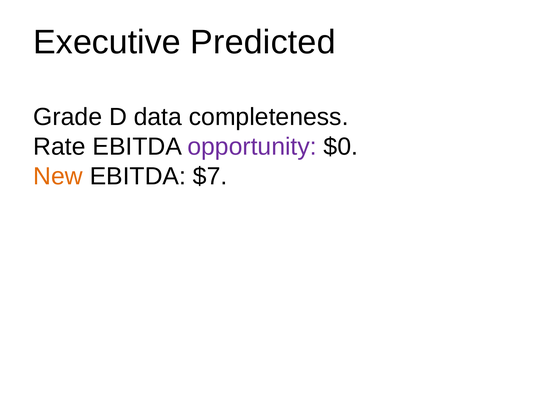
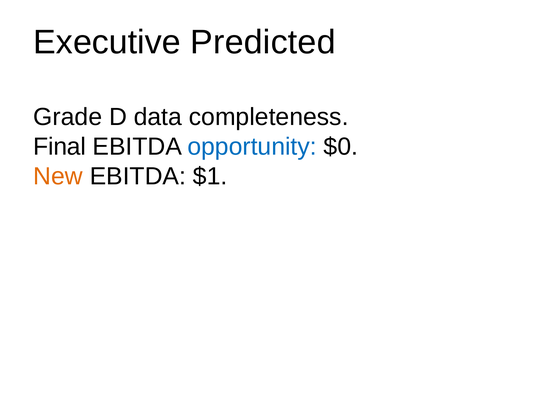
Rate: Rate -> Final (60, 147)
opportunity colour: purple -> blue (252, 147)
$7: $7 -> $1 (210, 176)
